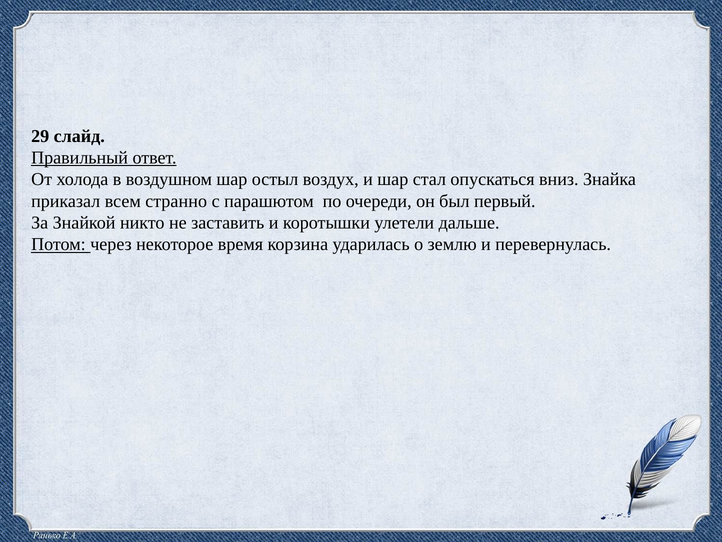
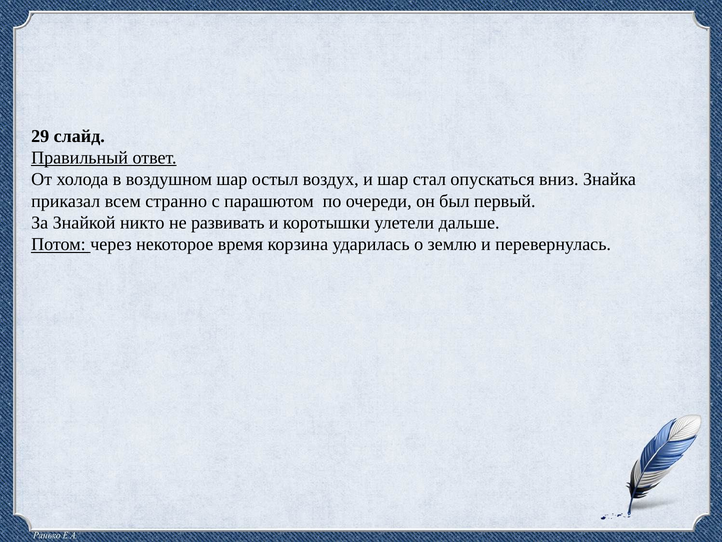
заставить: заставить -> развивать (228, 223)
